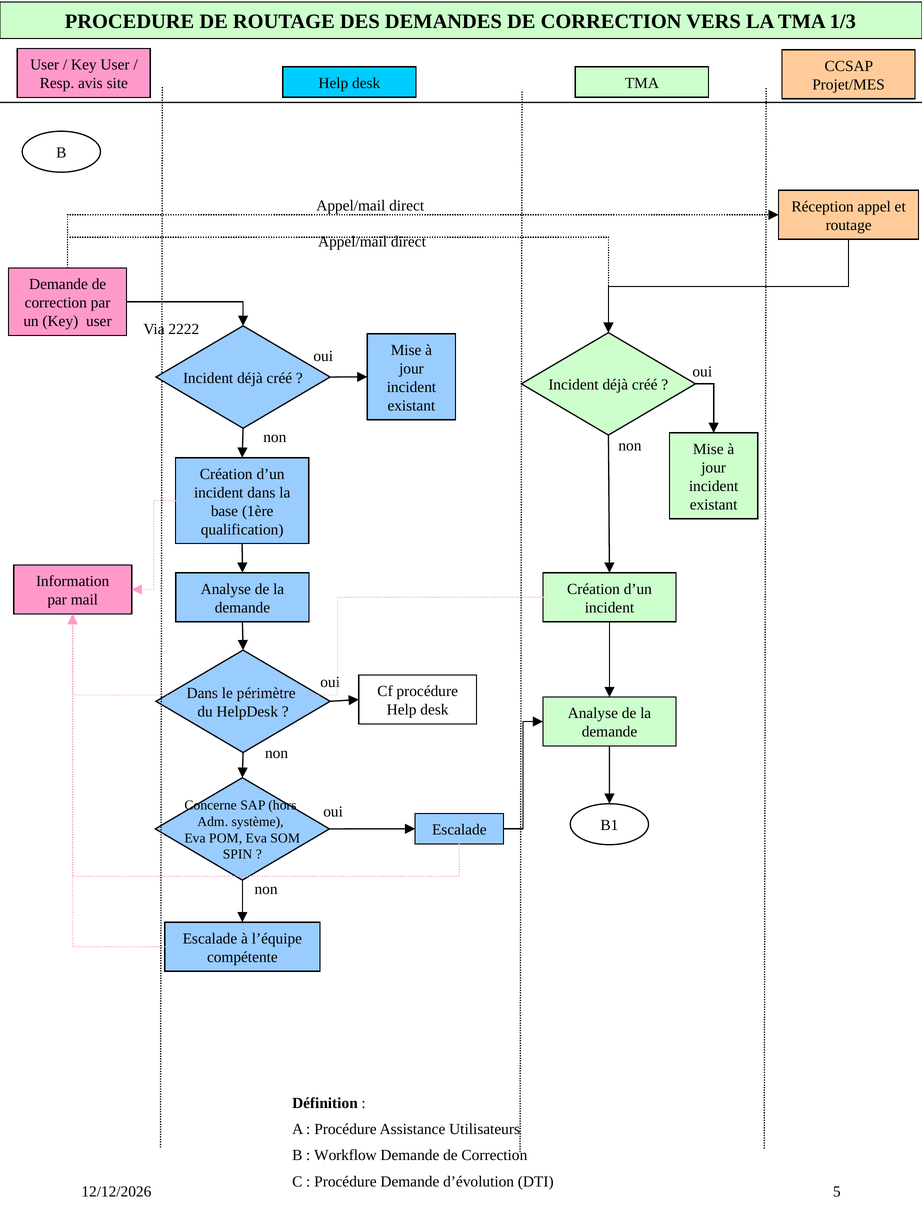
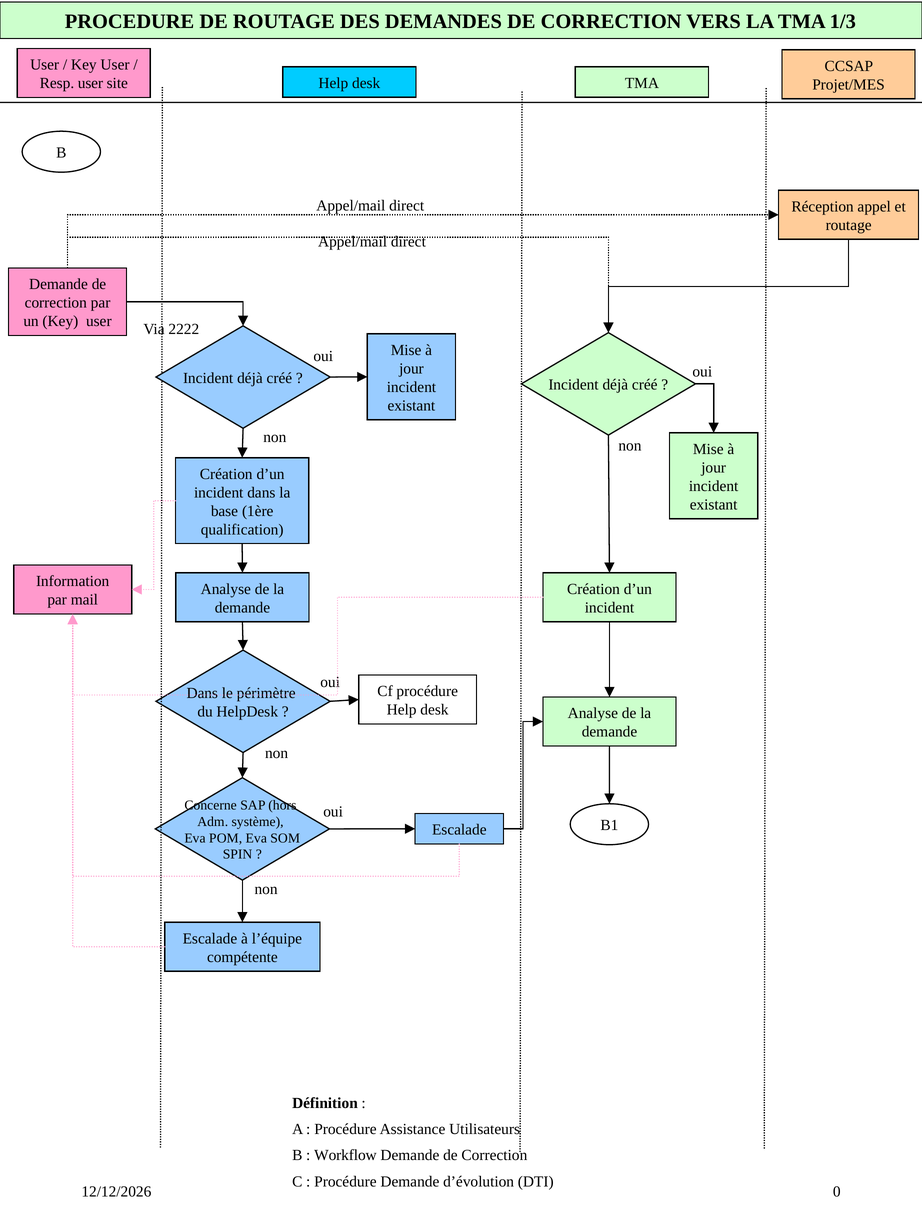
Resp avis: avis -> user (90, 83)
5: 5 -> 0 (837, 1192)
